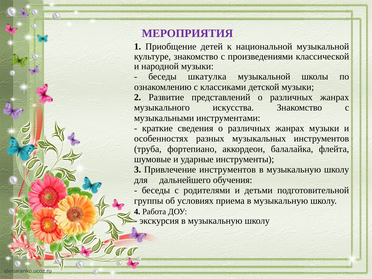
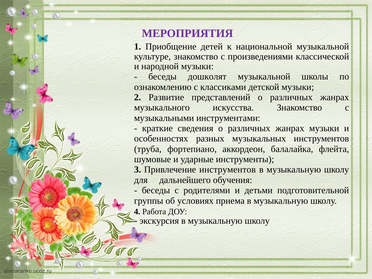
шкатулка: шкатулка -> дошколят (207, 77)
